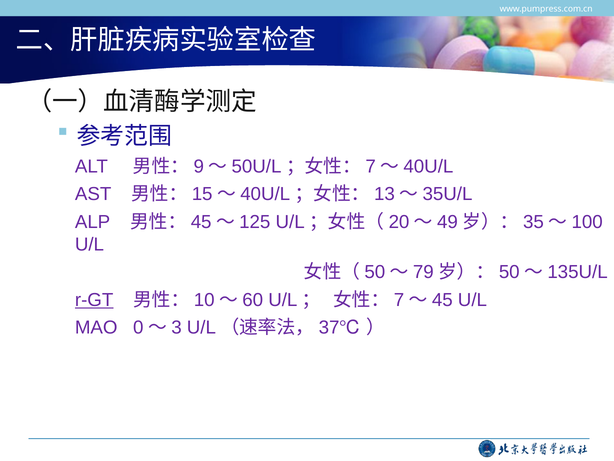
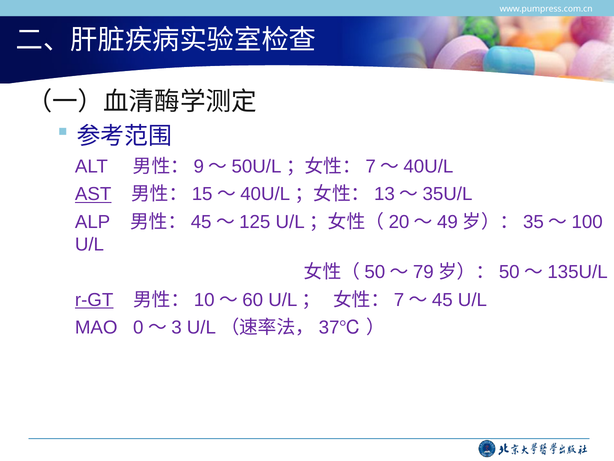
AST underline: none -> present (93, 194)
